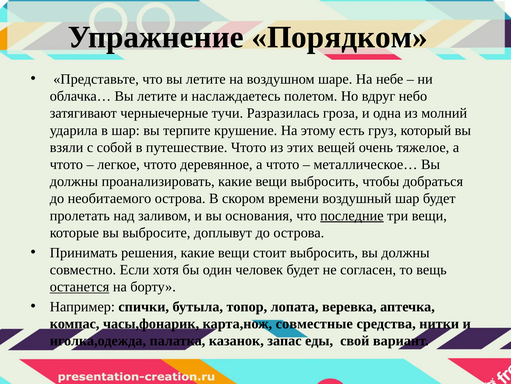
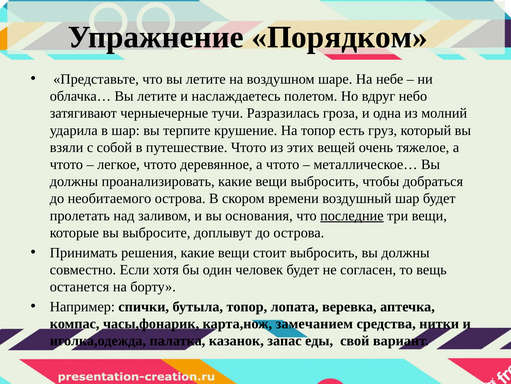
На этому: этому -> топор (318, 130)
останется underline: present -> none (80, 286)
совместные: совместные -> замечанием (314, 323)
